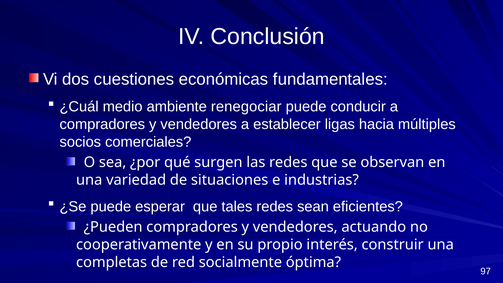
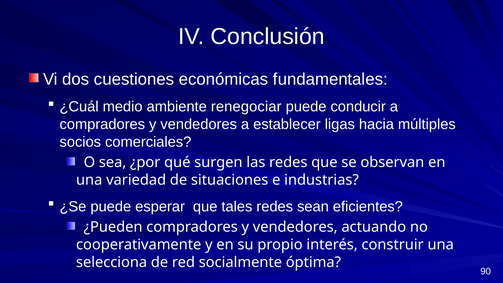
completas: completas -> selecciona (112, 262)
97: 97 -> 90 (486, 271)
